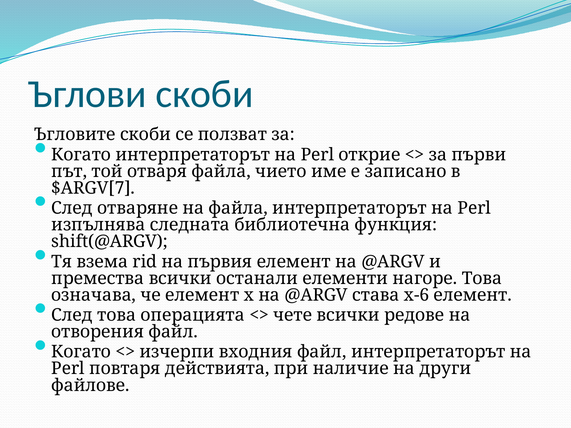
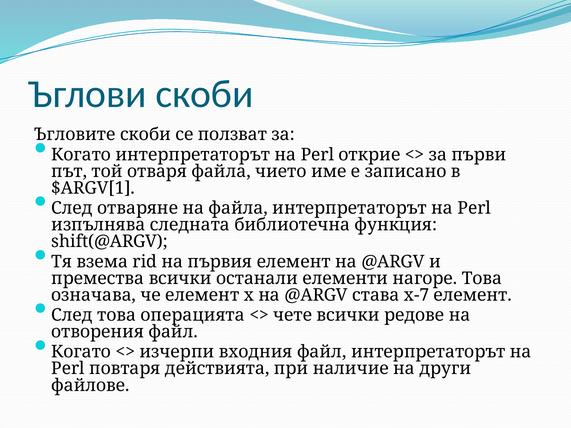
$ARGV[7: $ARGV[7 -> $ARGV[1 (93, 188)
x-6: x-6 -> x-7 (417, 295)
